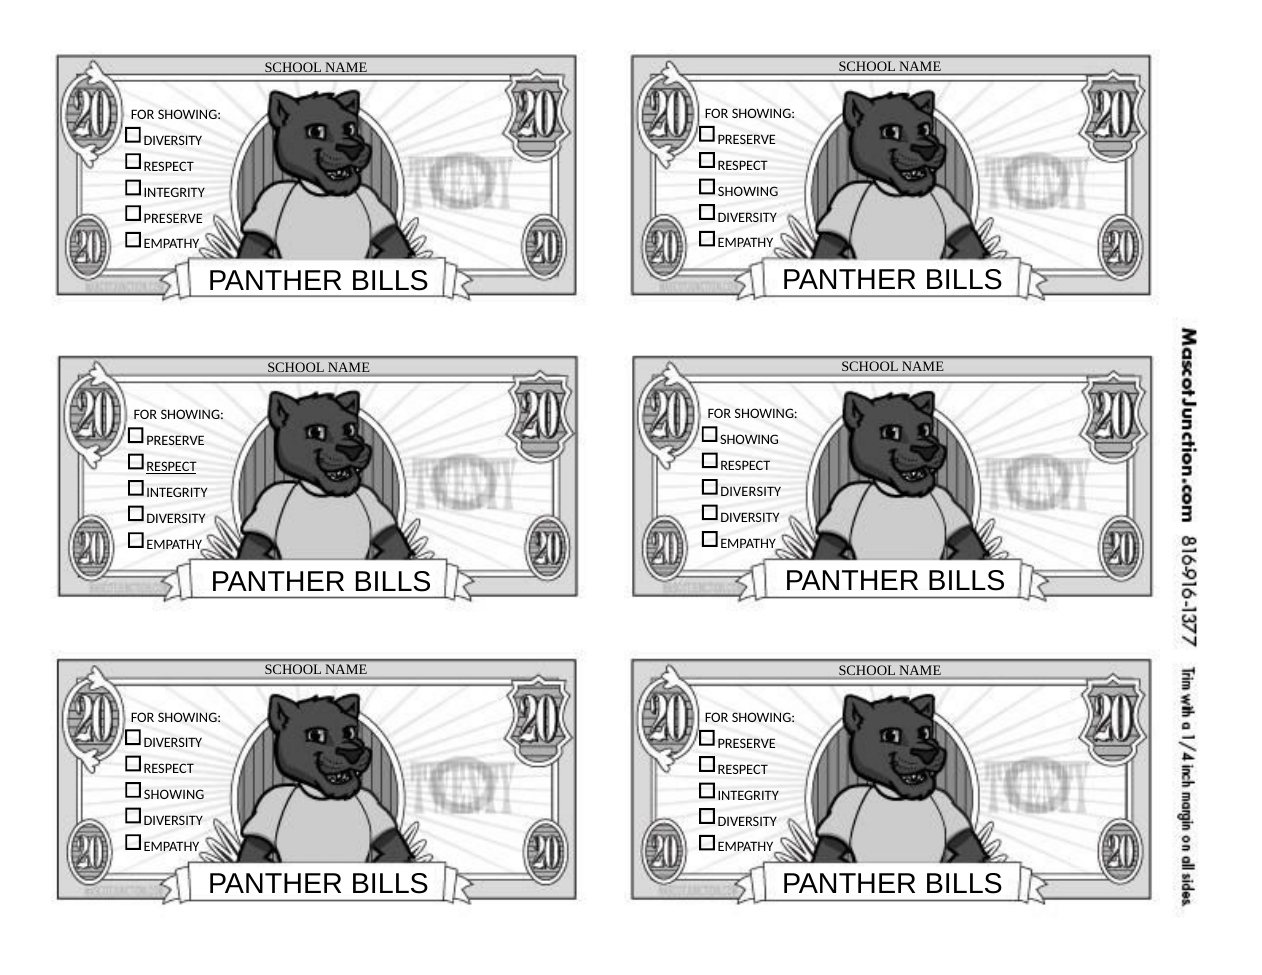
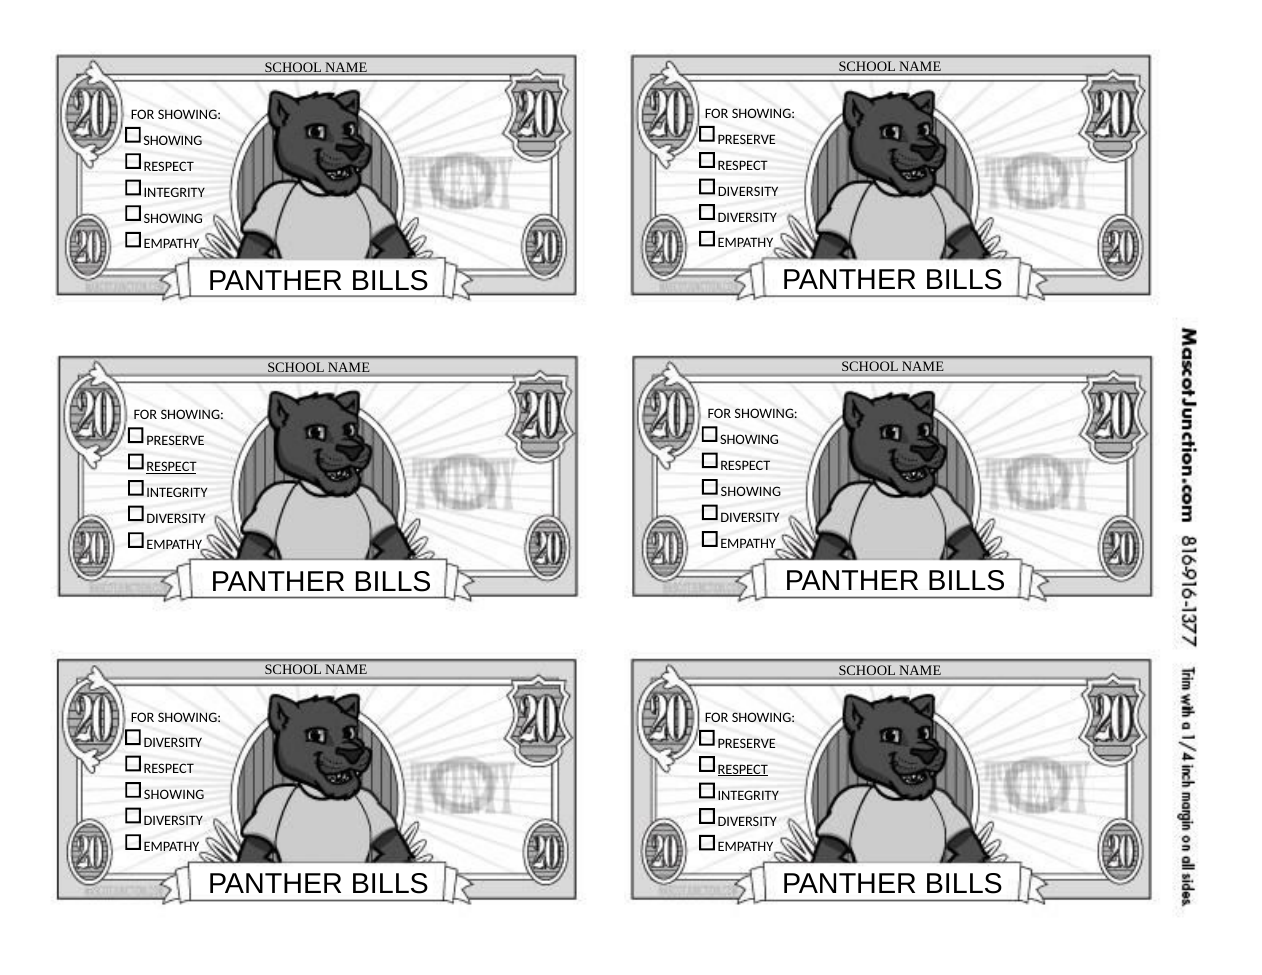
DIVERSITY: DIVERSITY -> SHOWING (173, 141)
SHOWING: SHOWING -> DIVERSITY (748, 191)
PRESERVE: PRESERVE -> SHOWING (173, 218)
DIVERSITY: DIVERSITY -> SHOWING (751, 492)
RESPECT underline: none -> present (743, 770)
